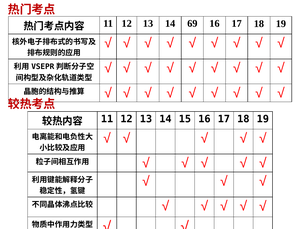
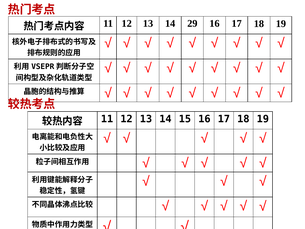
69: 69 -> 29 (192, 24)
